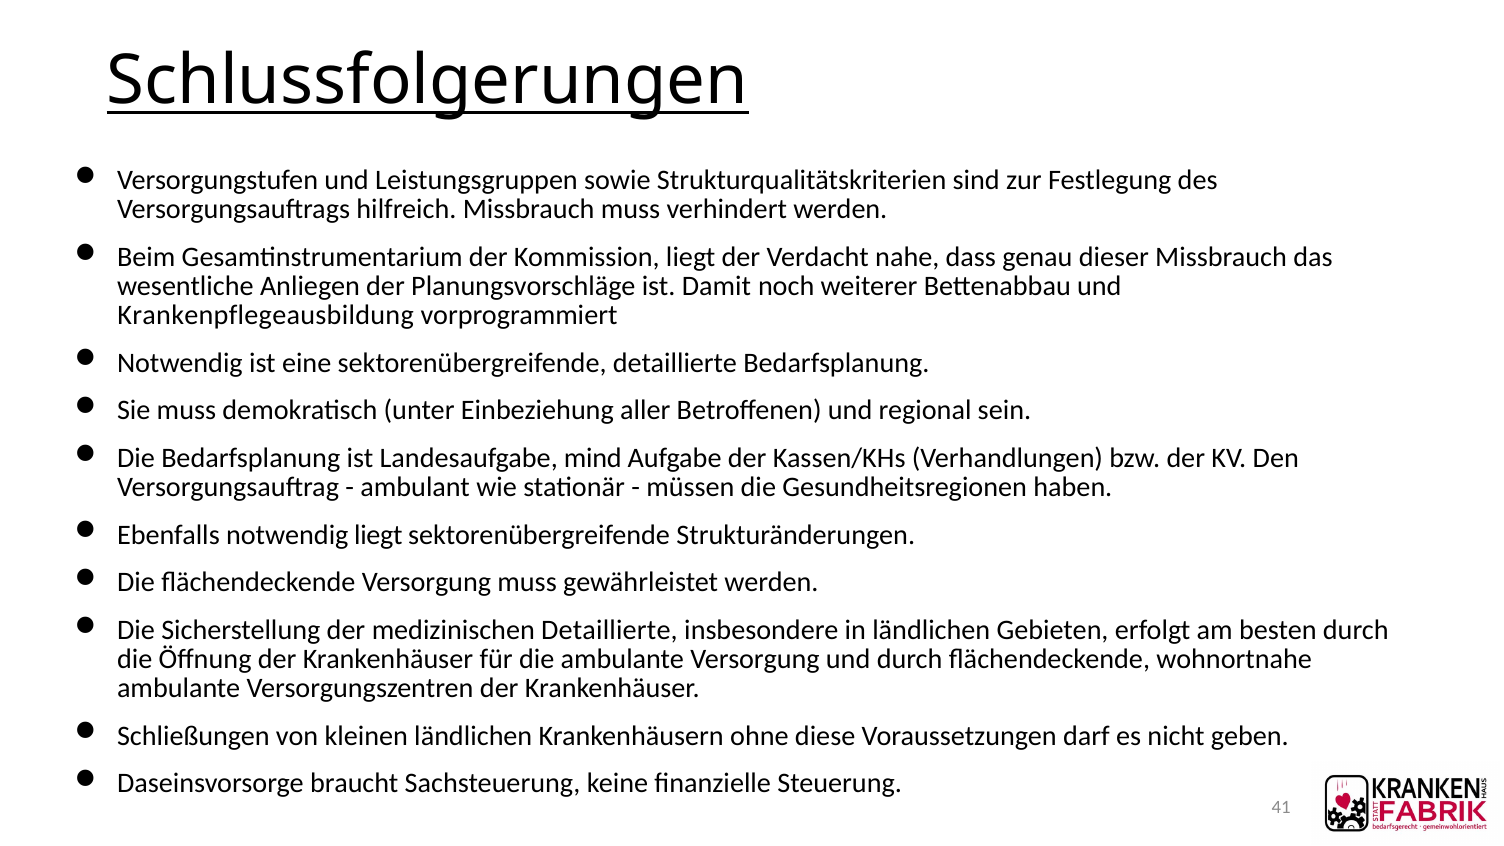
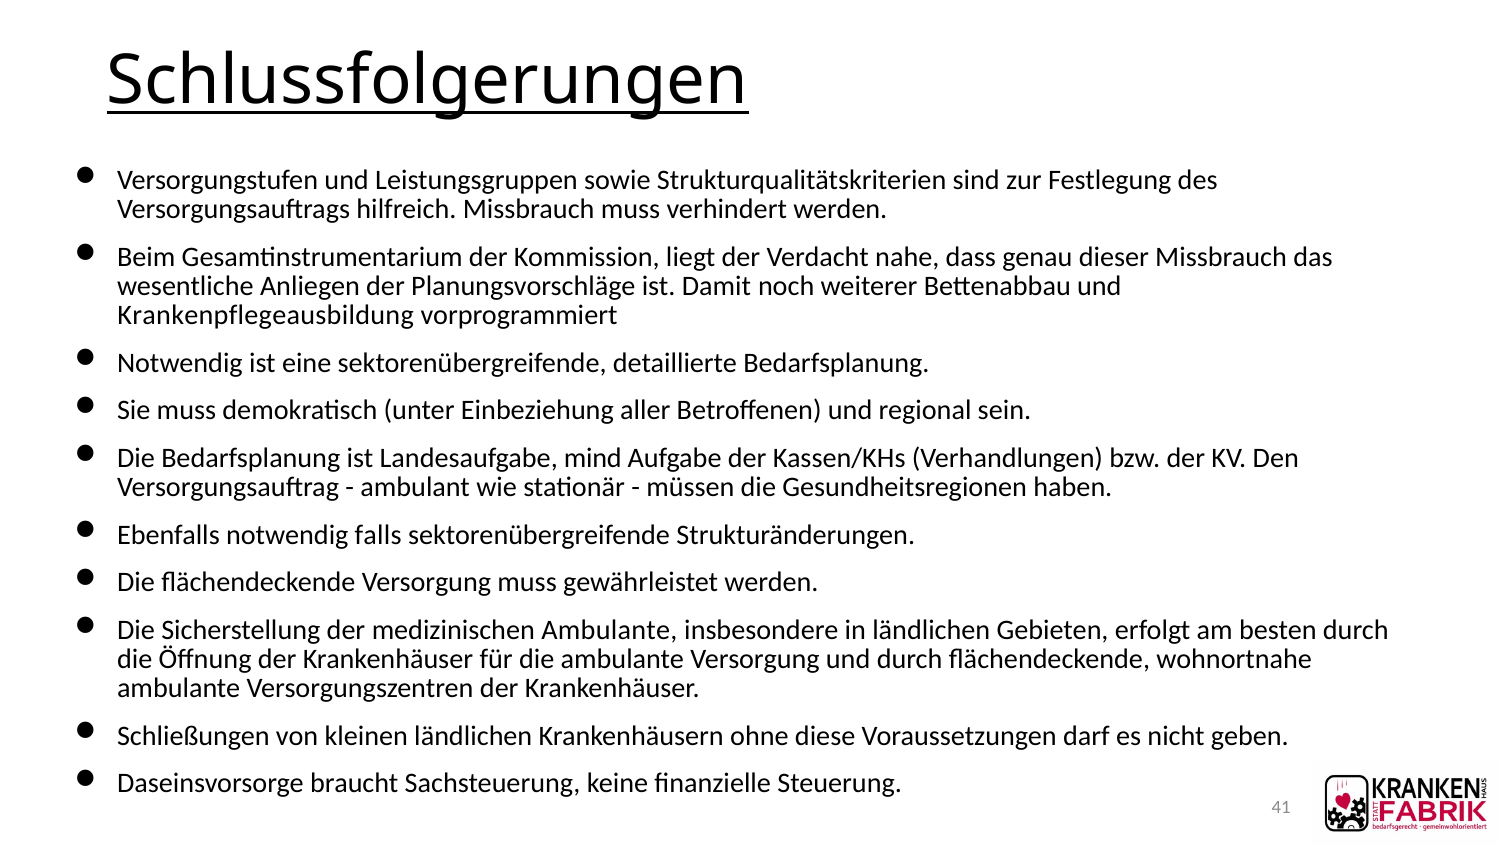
notwendig liegt: liegt -> falls (378, 535)
medizinischen Detaillierte: Detaillierte -> Ambulante (609, 630)
